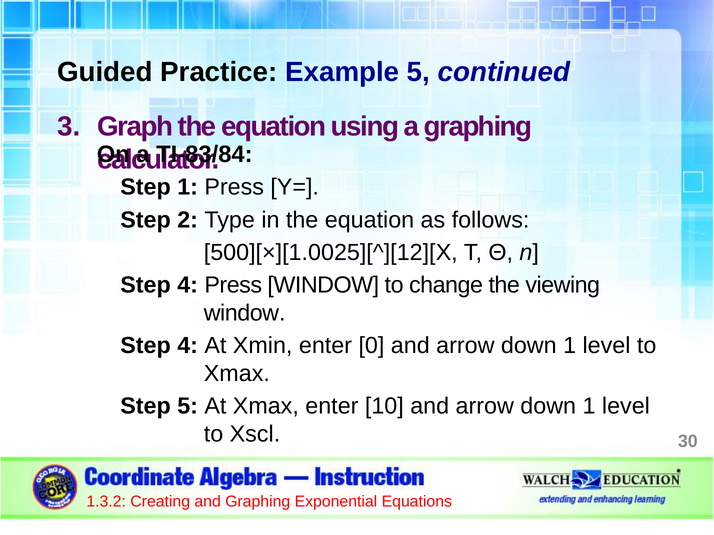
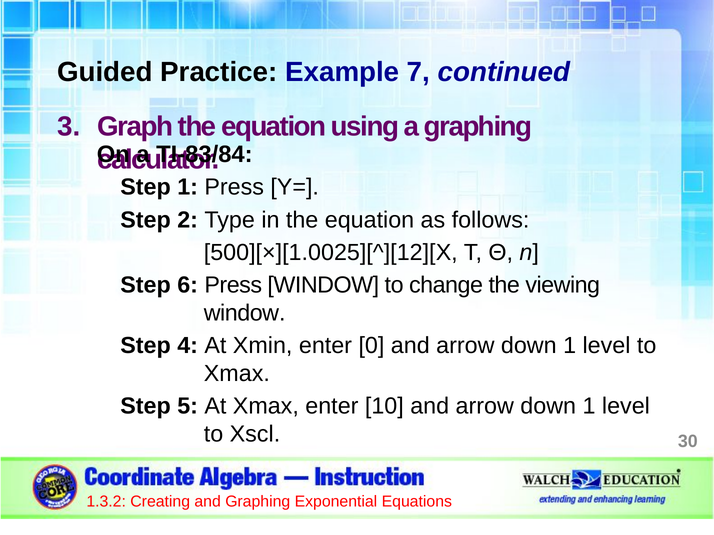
Example 5: 5 -> 7 (418, 72)
4: 4 -> 6 (188, 285)
